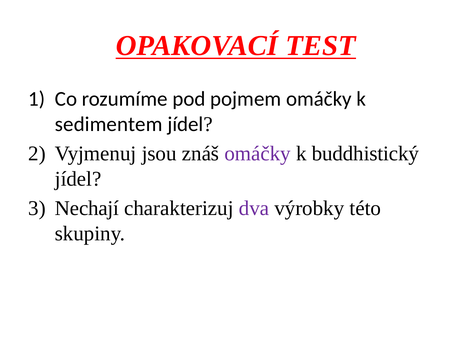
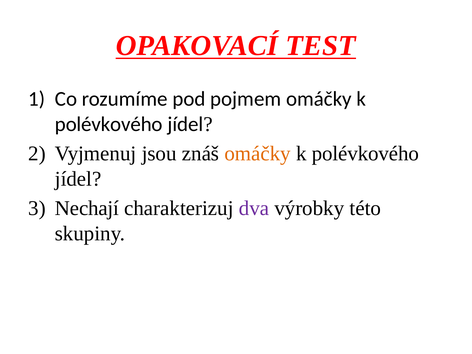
sedimentem: sedimentem -> polévkového (109, 124)
omáčky colour: purple -> orange (258, 154)
buddhistický: buddhistický -> polévkového (365, 154)
